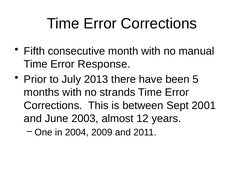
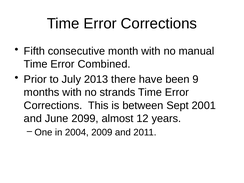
Response: Response -> Combined (104, 64)
5: 5 -> 9 (196, 79)
2003: 2003 -> 2099 (85, 118)
